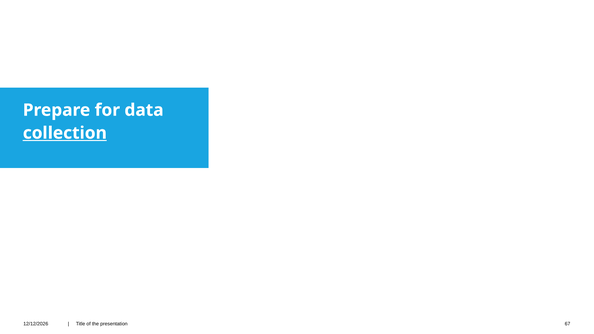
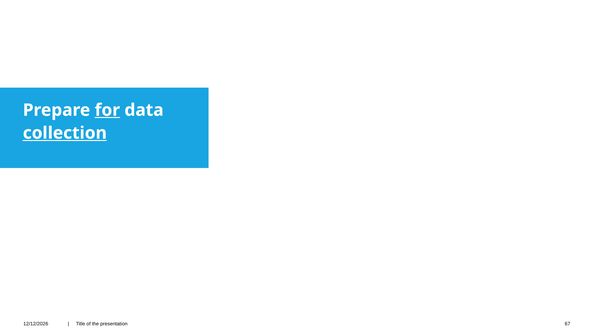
for underline: none -> present (107, 110)
